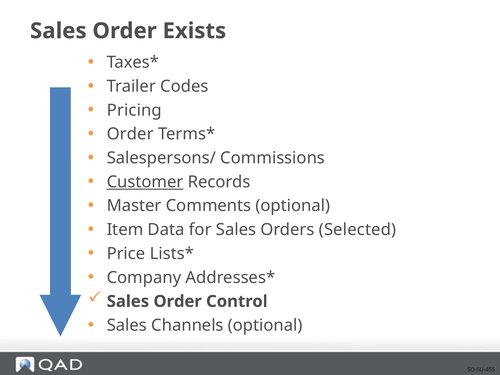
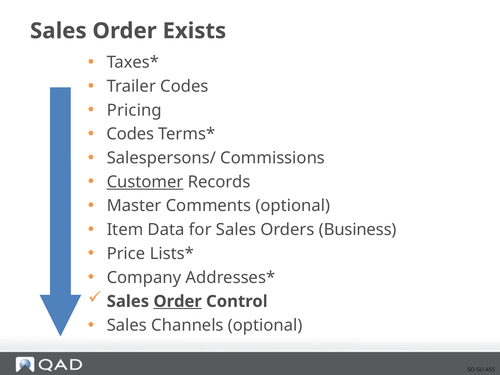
Order: Order -> Codes (130, 134)
Selected: Selected -> Business (358, 230)
Order underline: none -> present (178, 301)
